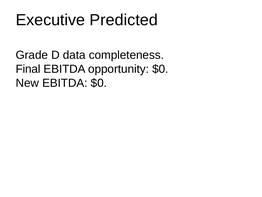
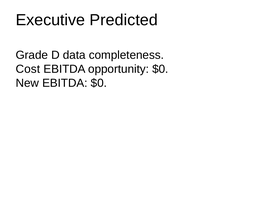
Final: Final -> Cost (28, 69)
